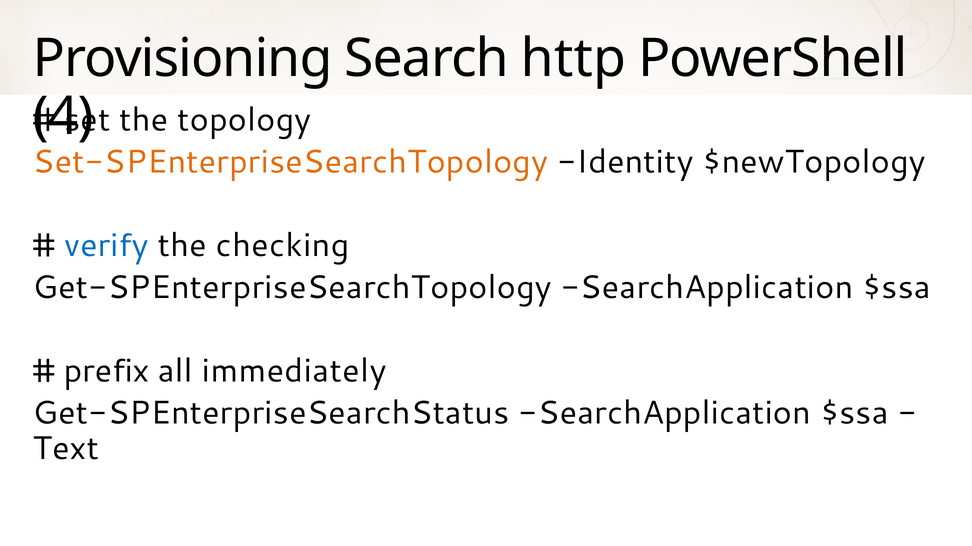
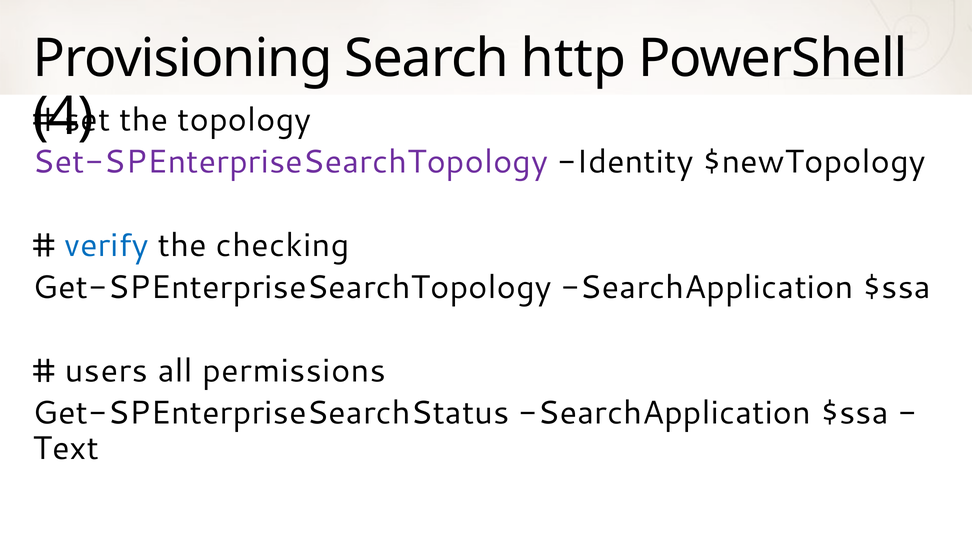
Set-SPEnterpriseSearchTopology colour: orange -> purple (291, 162)
prefix: prefix -> users (106, 372)
immediately: immediately -> permissions (294, 372)
